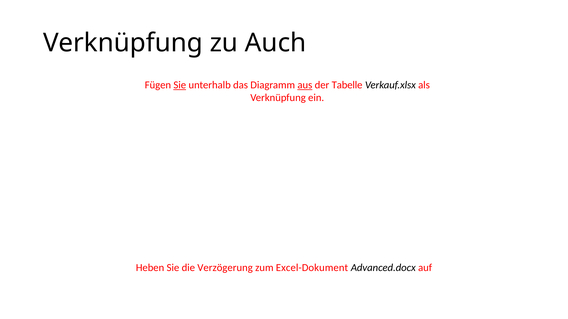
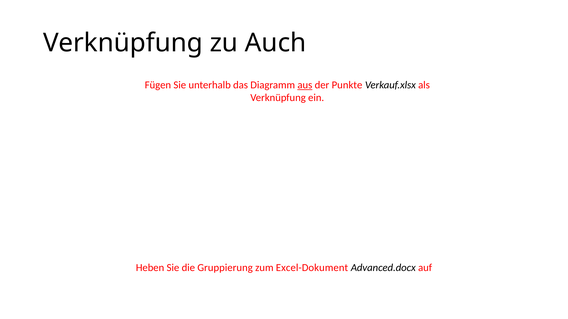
Sie underline: present -> none (180, 85)
Tabelle: Tabelle -> Punkte (347, 85)
Verzögerung: Verzögerung -> Gruppierung (225, 268)
